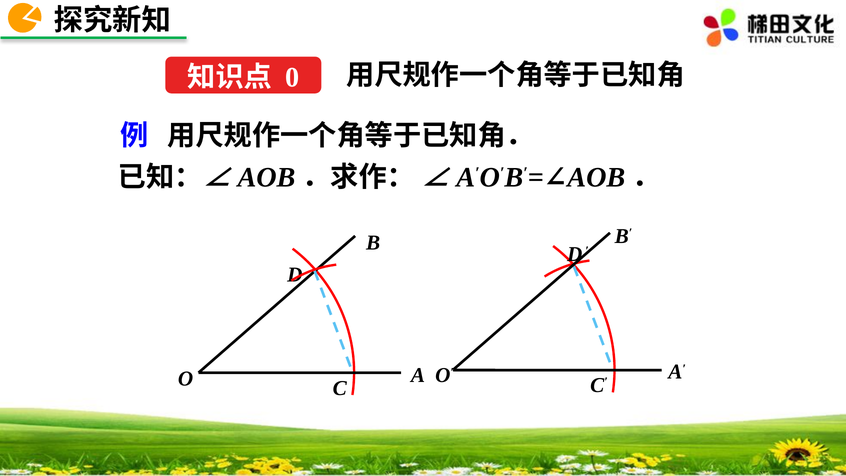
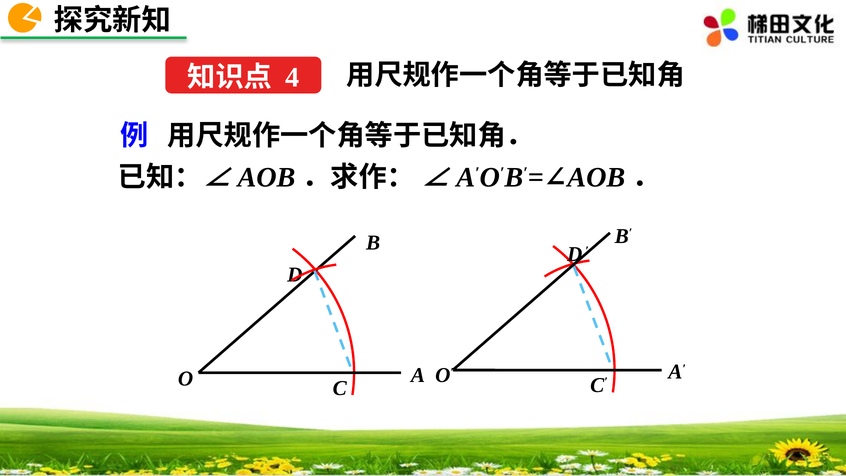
0: 0 -> 4 (292, 77)
